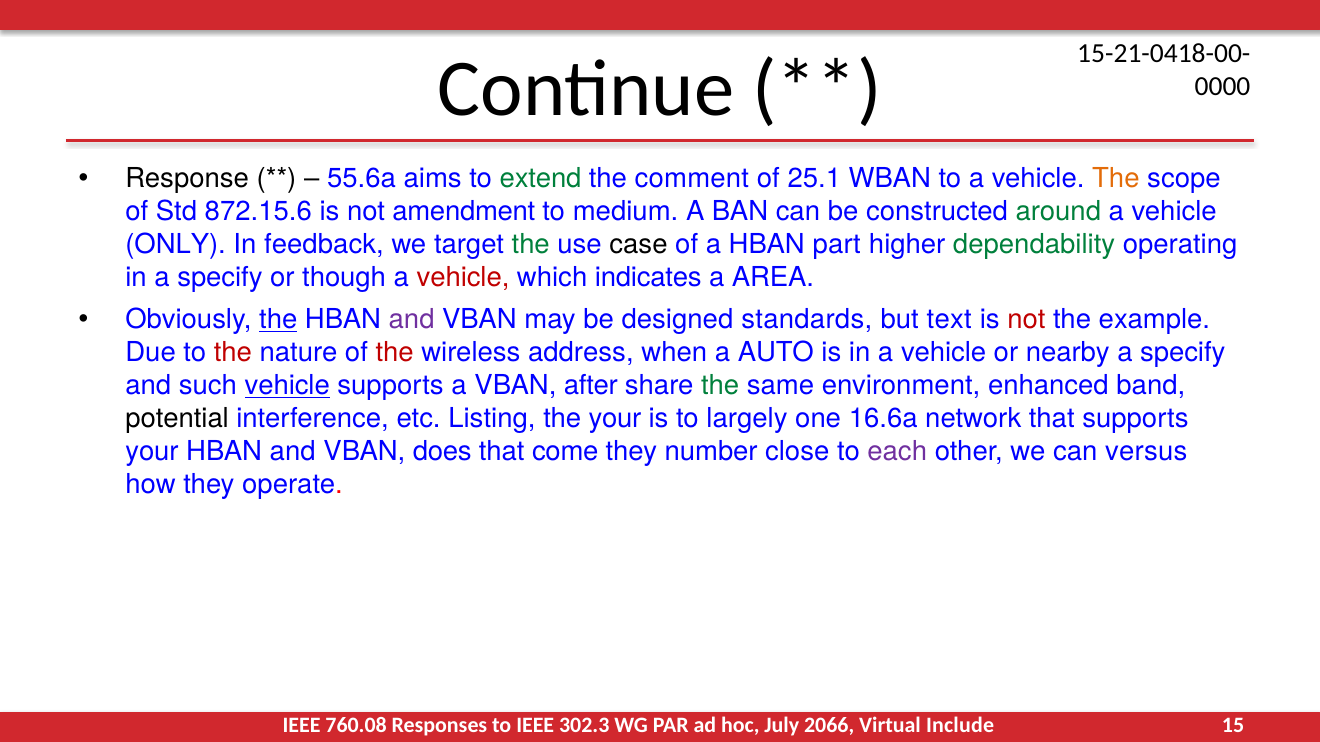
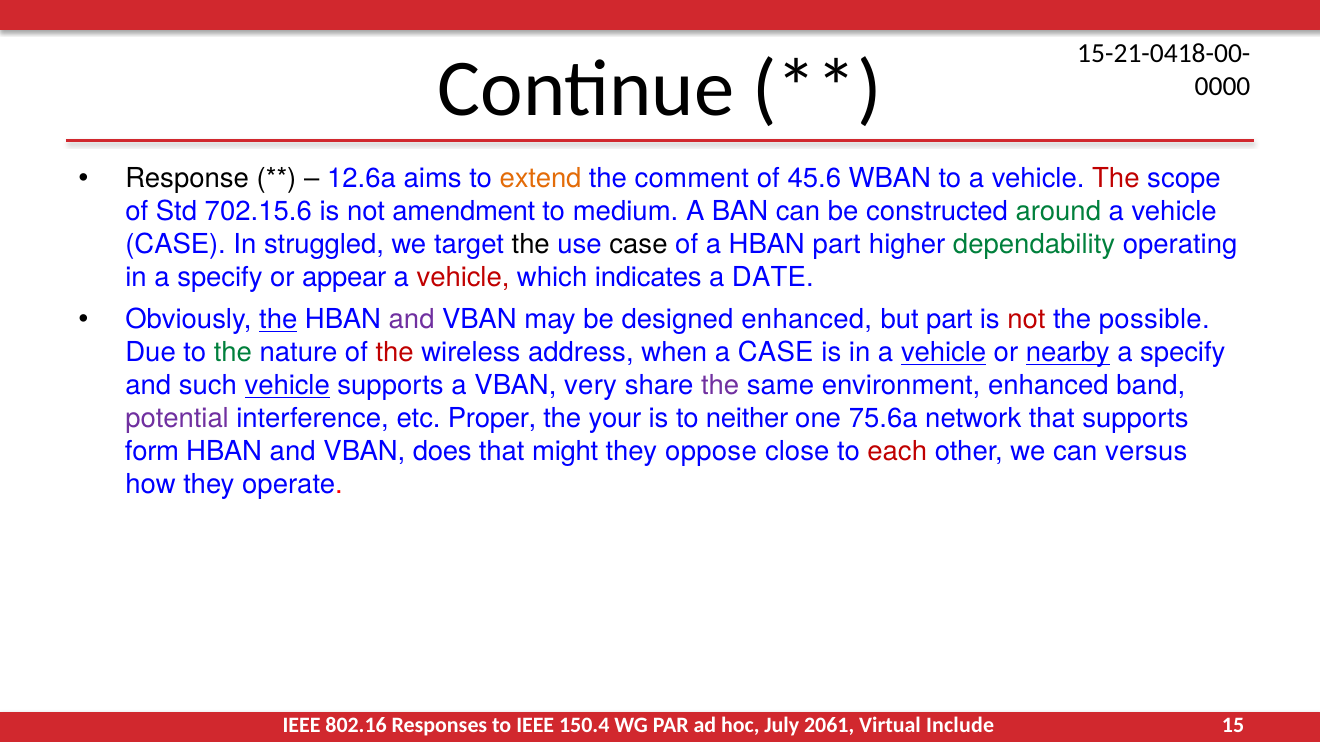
55.6a: 55.6a -> 12.6a (362, 179)
extend colour: green -> orange (541, 179)
25.1: 25.1 -> 45.6 (814, 179)
The colour: orange -> red (1116, 179)
872.15.6: 872.15.6 -> 702.15.6 (258, 212)
ONLY: ONLY -> CASE (176, 245)
feedback: feedback -> struggled (324, 245)
the colour: green -> black (531, 245)
though: though -> appear (344, 278)
AREA: AREA -> DATE (773, 278)
designed standards: standards -> enhanced (807, 320)
but text: text -> part (950, 320)
example: example -> possible (1154, 320)
the colour: red -> green (233, 353)
a AUTO: AUTO -> CASE (776, 353)
vehicle underline: none -> present (944, 353)
nearby underline: none -> present (1068, 353)
after: after -> very (591, 386)
the colour: green -> purple (720, 386)
potential colour: black -> purple (177, 419)
Listing: Listing -> Proper (492, 419)
largely: largely -> neither (747, 419)
16.6a: 16.6a -> 75.6a (883, 419)
your: your -> form (152, 452)
come: come -> might (565, 452)
number: number -> oppose (711, 452)
each colour: purple -> red (897, 452)
760.08: 760.08 -> 802.16 (356, 726)
302.3: 302.3 -> 150.4 (584, 726)
2066: 2066 -> 2061 (829, 726)
